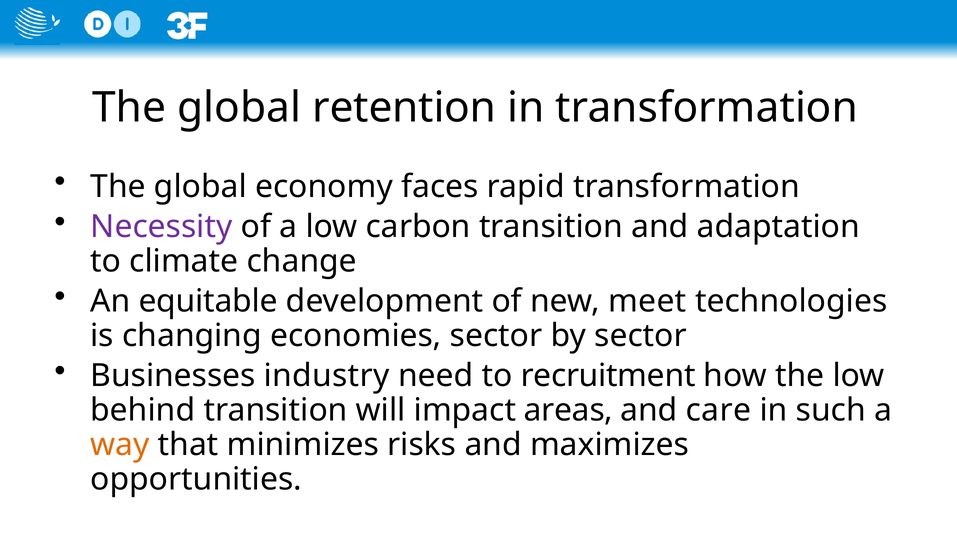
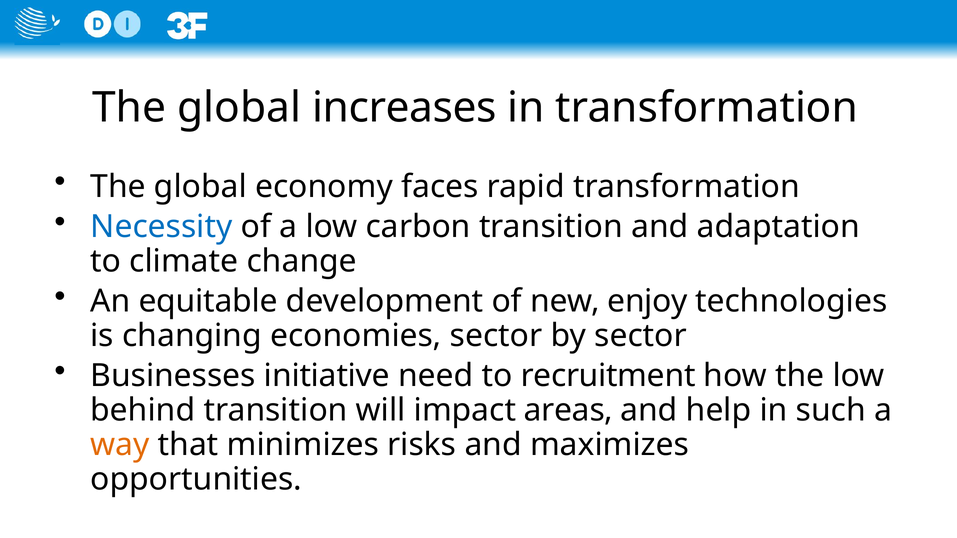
retention: retention -> increases (404, 108)
Necessity colour: purple -> blue (161, 227)
meet: meet -> enjoy (648, 302)
industry: industry -> initiative (327, 376)
care: care -> help (719, 411)
